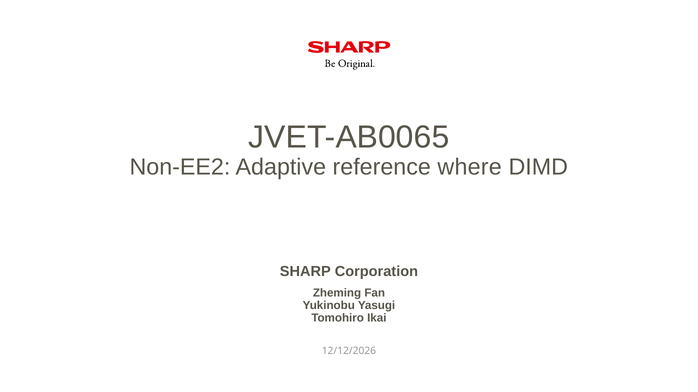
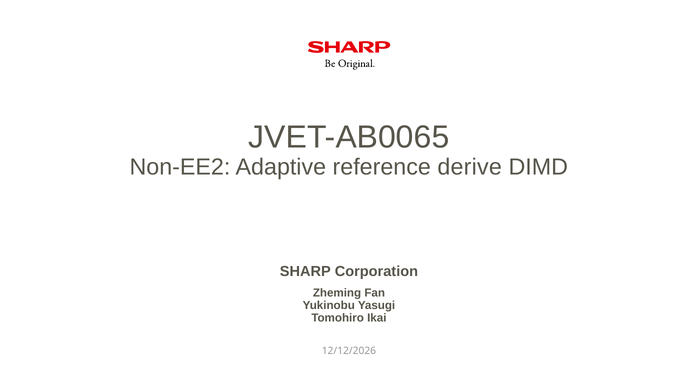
where: where -> derive (470, 167)
